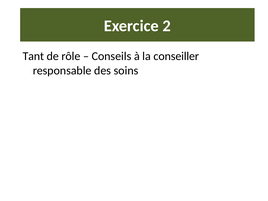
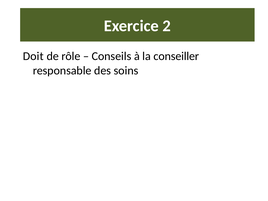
Tant: Tant -> Doit (33, 56)
